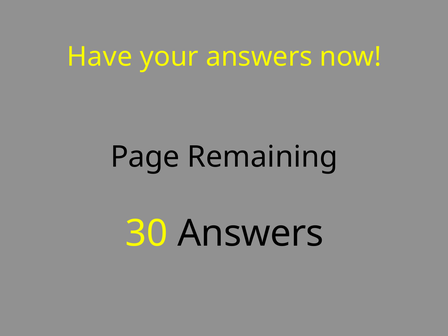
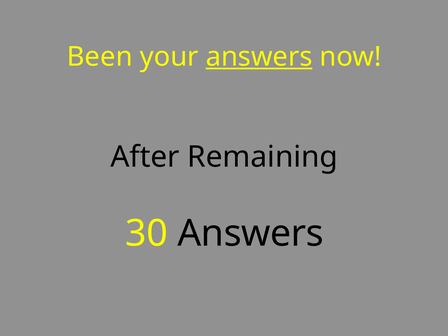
Have: Have -> Been (100, 57)
answers underline: none -> present (259, 57)
Page: Page -> After (145, 157)
